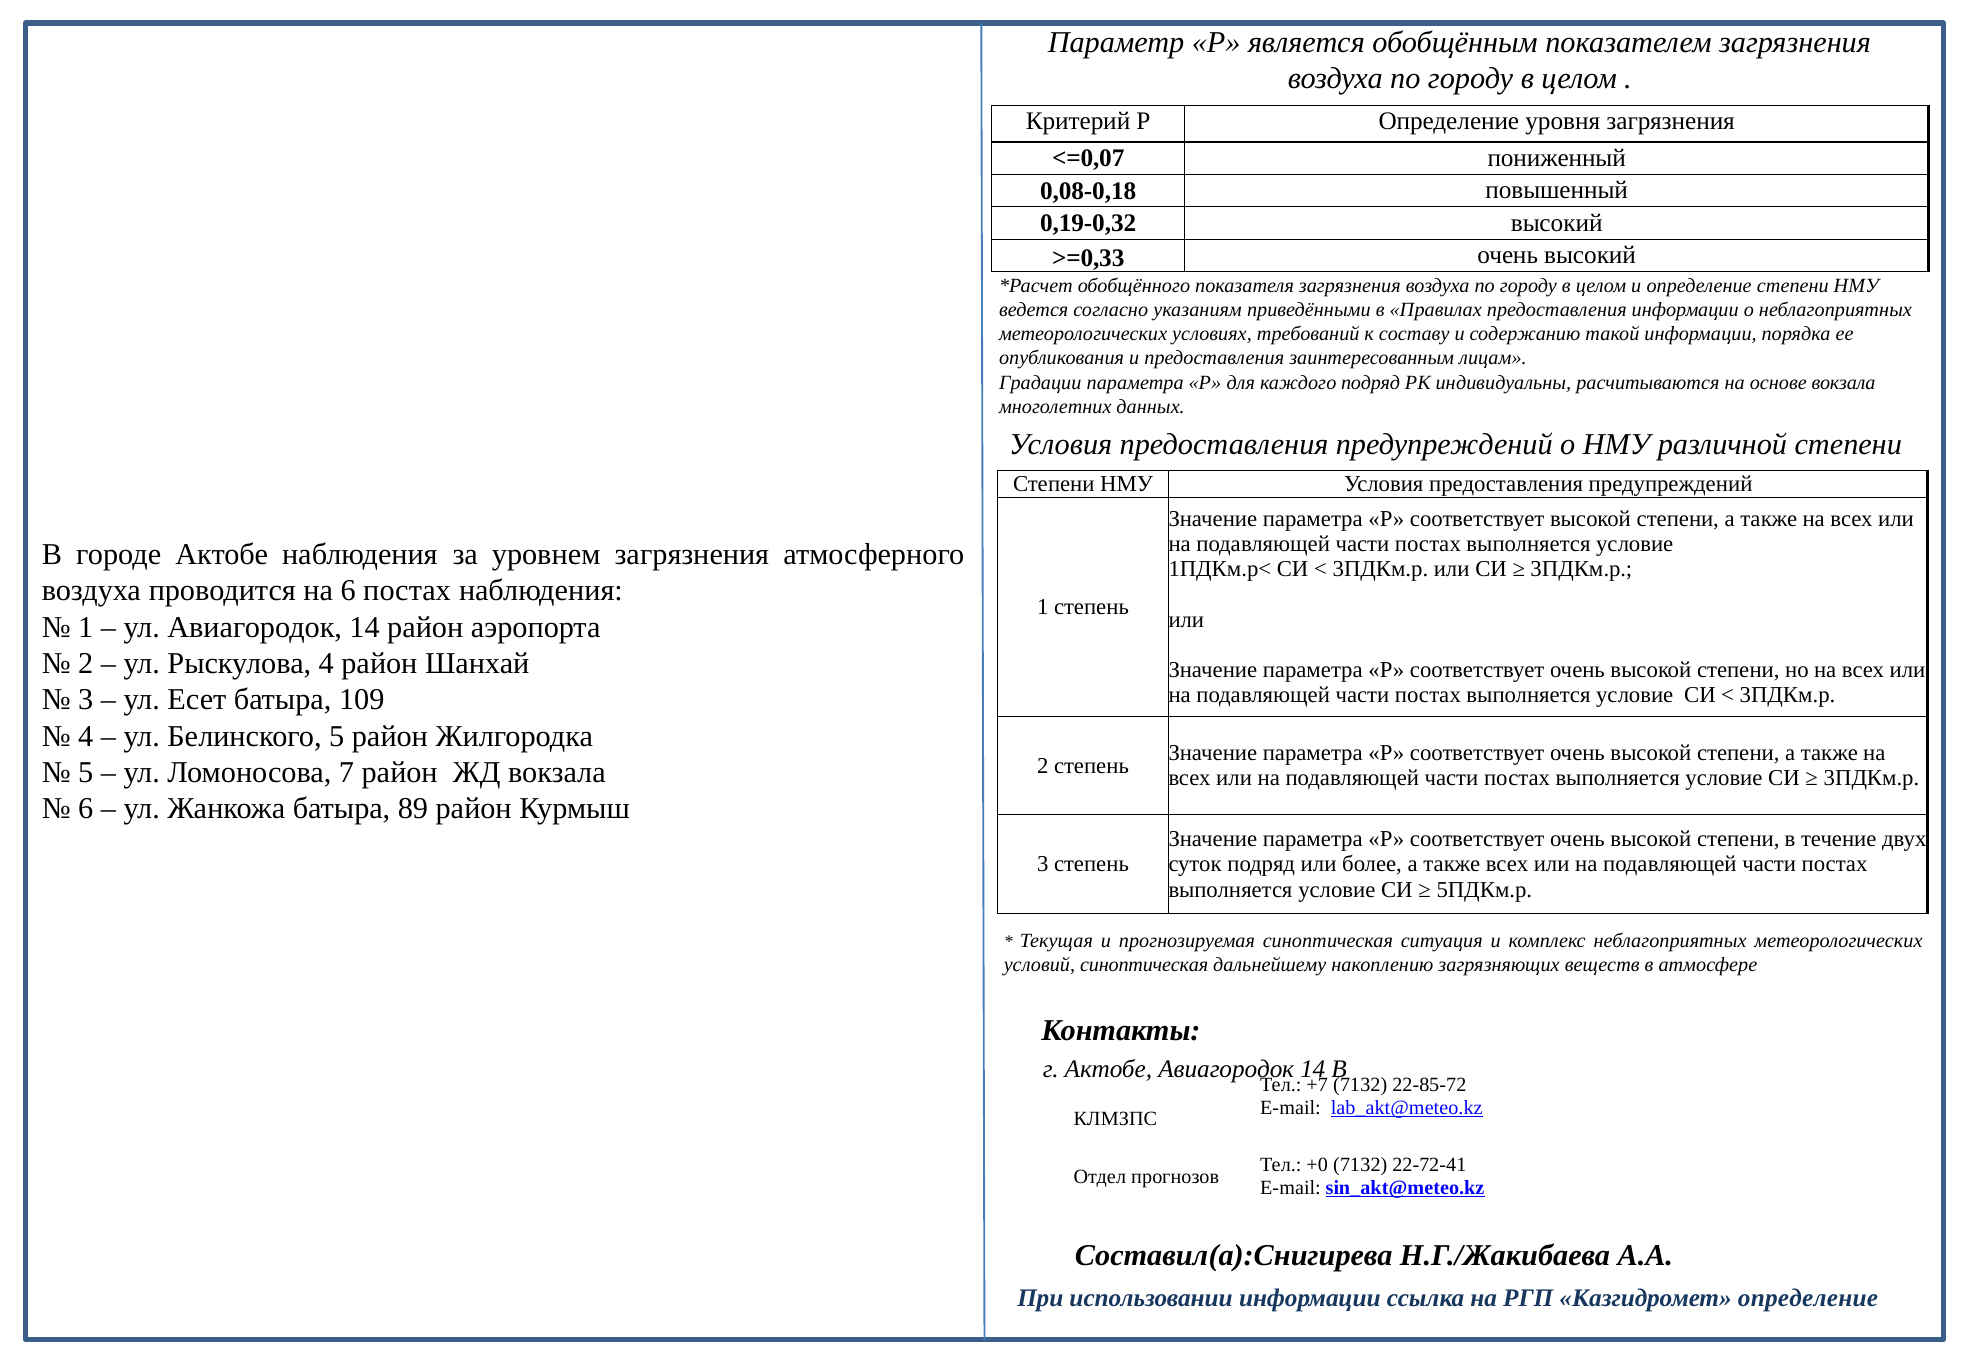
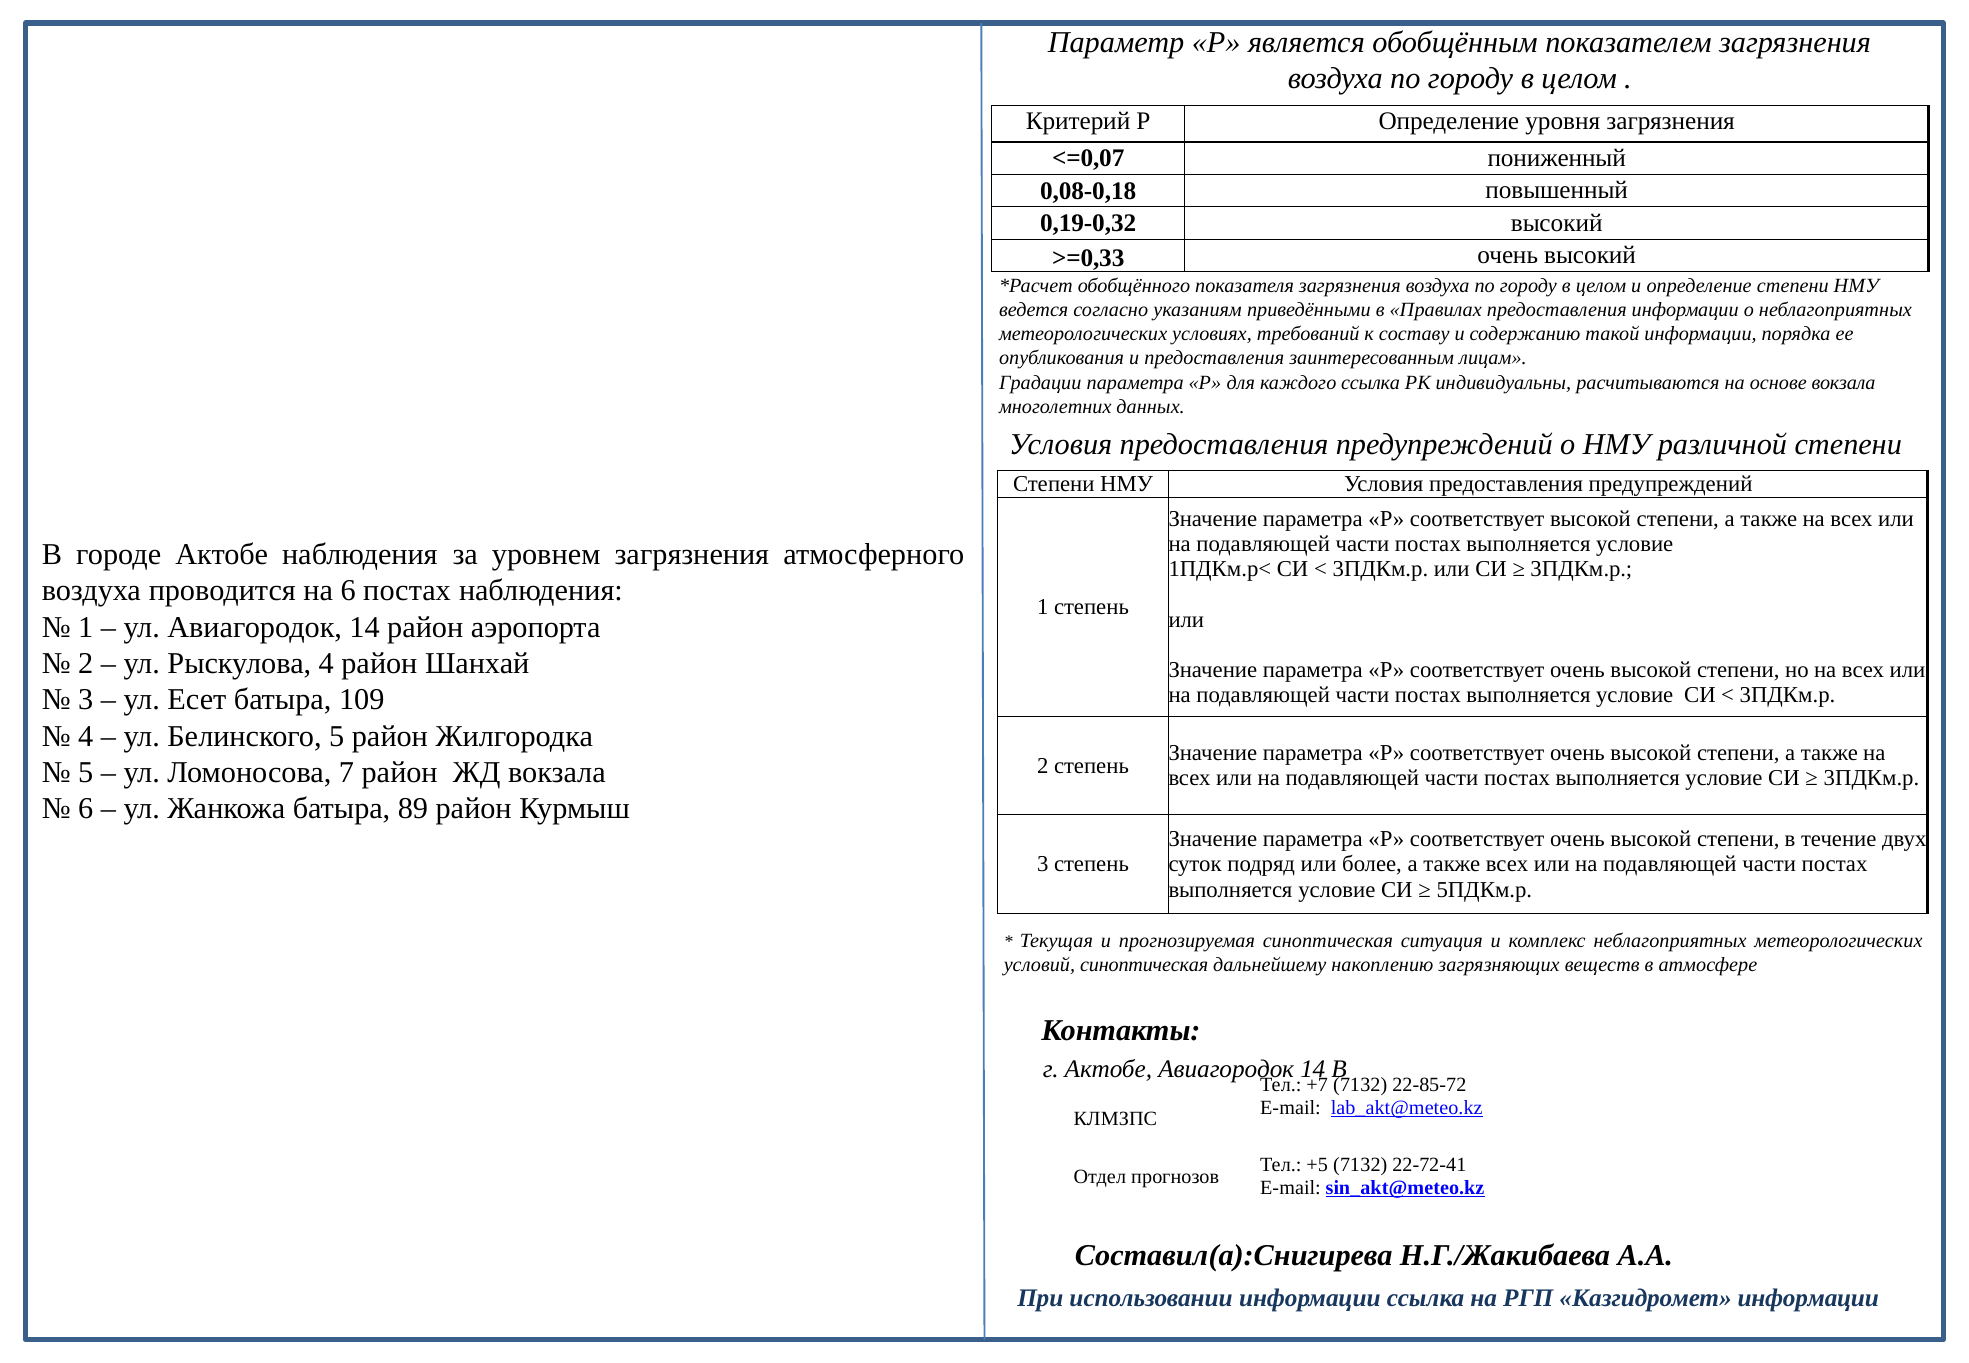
каждого подряд: подряд -> ссылка (1371, 382)
+0: +0 -> +5 (1317, 1165)
Казгидромет определение: определение -> информации (1808, 1298)
